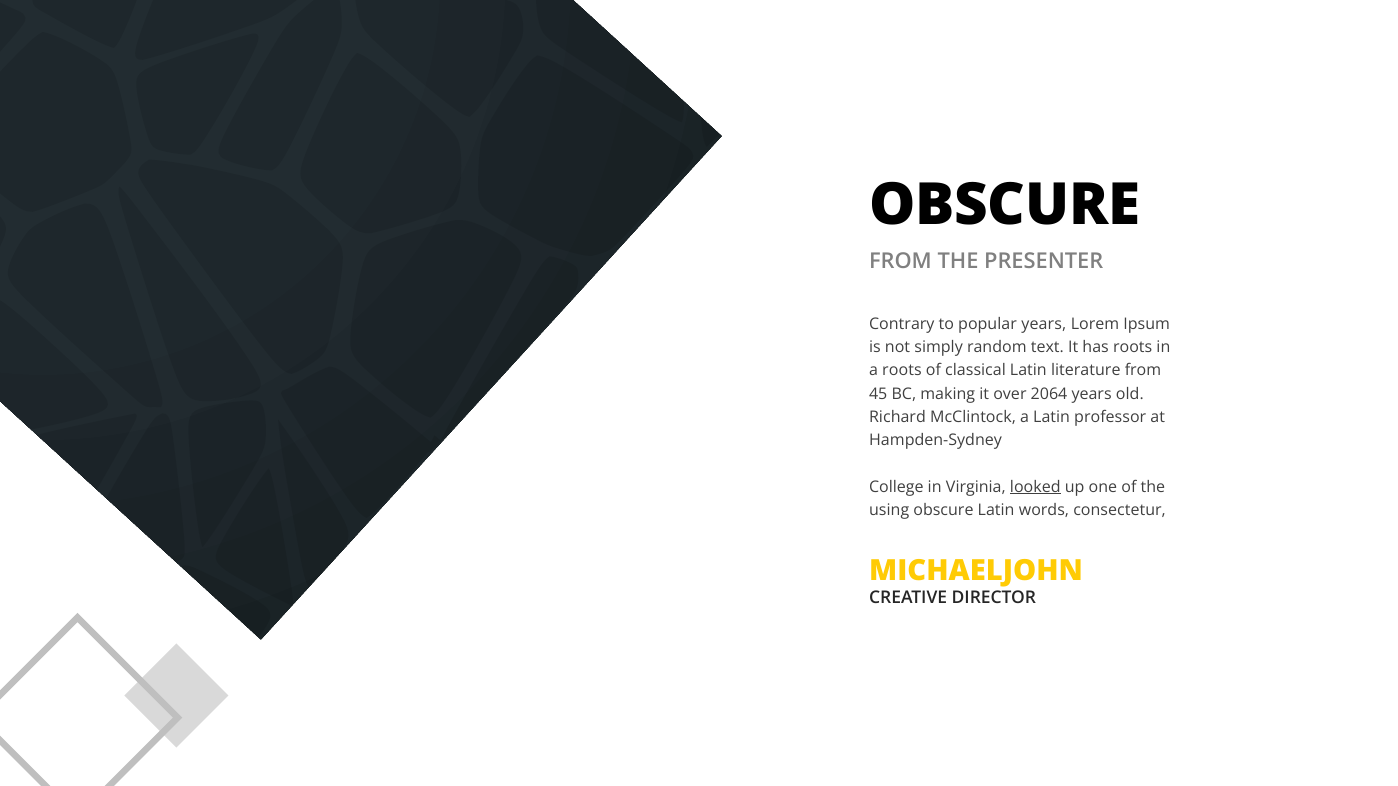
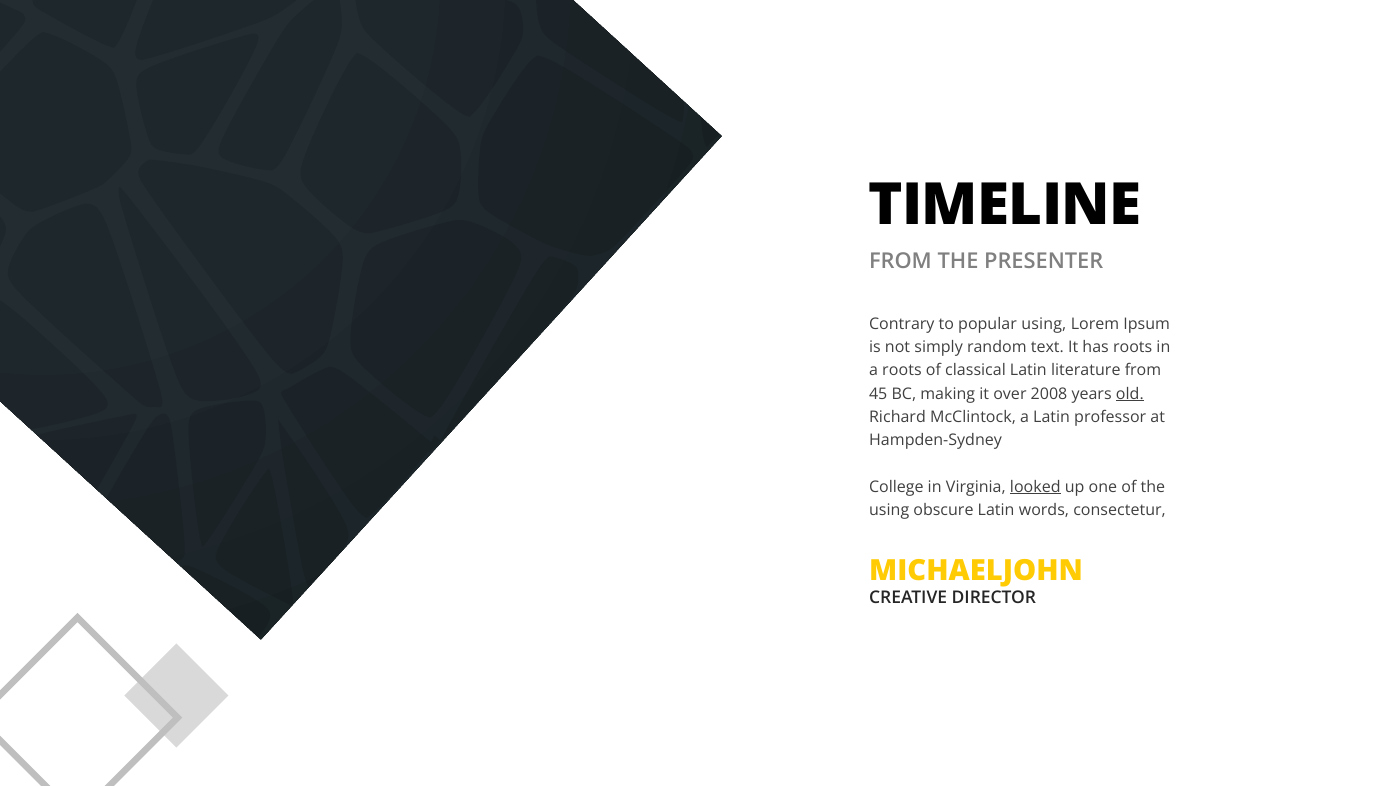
OBSCURE: OBSCURE -> TIMELINE (1005, 205)
popular years: years -> using (1044, 324)
2064: 2064 -> 2008 (1049, 394)
old underline: none -> present (1130, 394)
